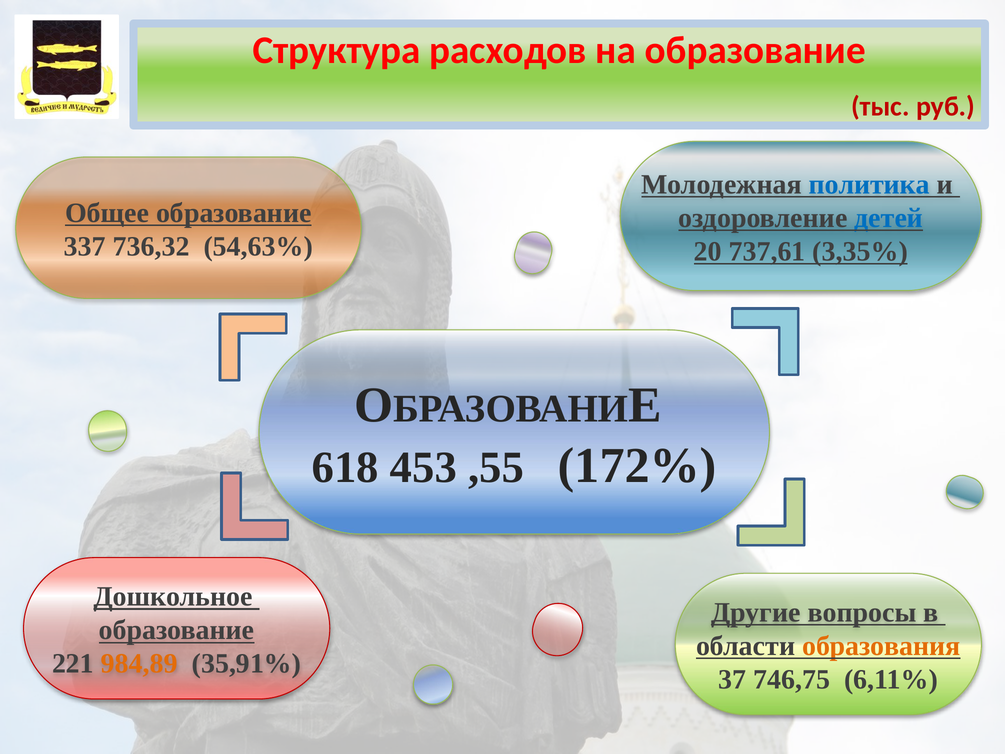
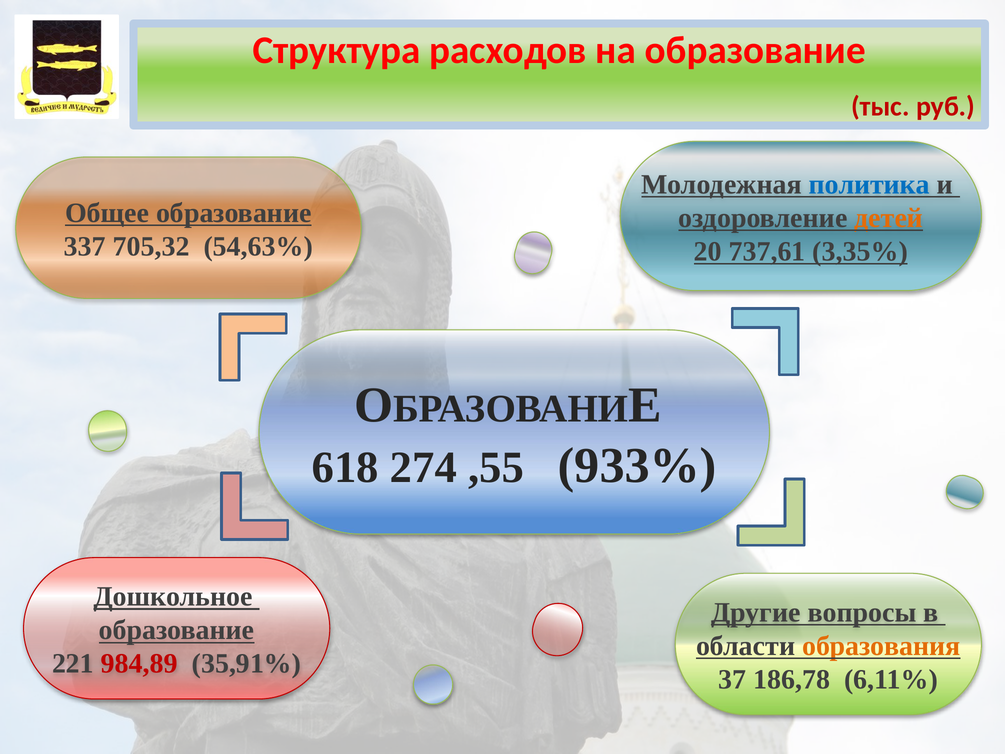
детей colour: blue -> orange (889, 218)
736,32: 736,32 -> 705,32 (151, 246)
453: 453 -> 274 (423, 467)
172%: 172% -> 933% (637, 465)
984,89 colour: orange -> red (139, 664)
746,75: 746,75 -> 186,78 (792, 679)
